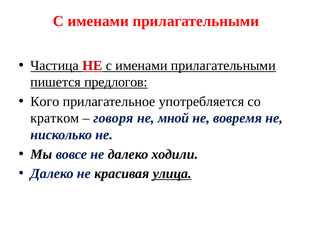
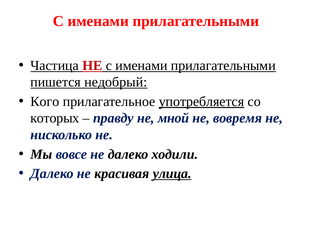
предлогов: предлогов -> недобрый (116, 82)
употребляется underline: none -> present (201, 102)
кратком: кратком -> которых (55, 118)
говоря: говоря -> правду (113, 118)
